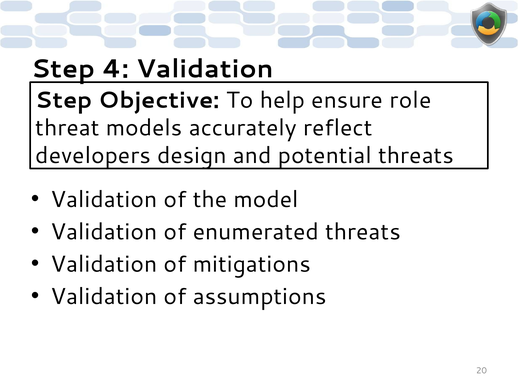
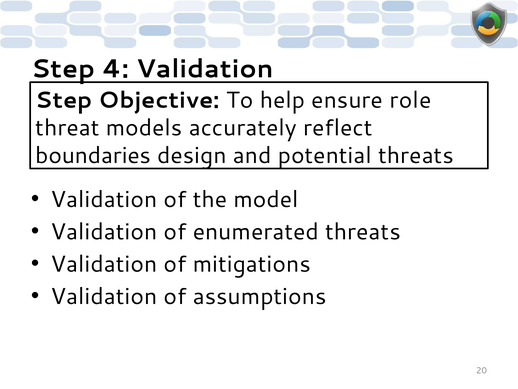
developers: developers -> boundaries (93, 155)
